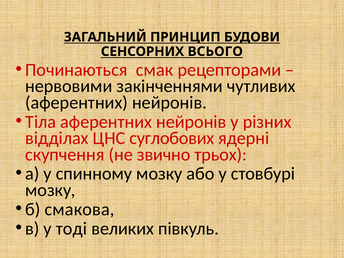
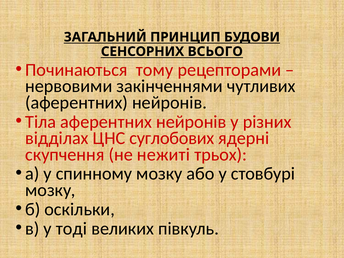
смак: смак -> тому (155, 70)
звично: звично -> нежиті (164, 155)
смакова: смакова -> оскільки (80, 209)
